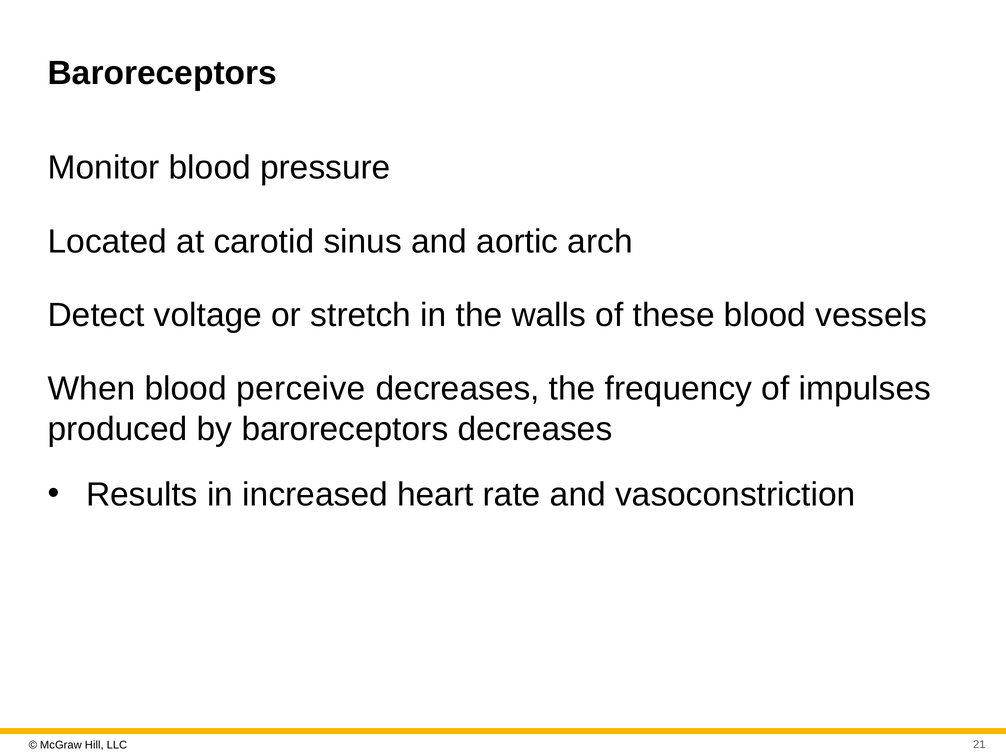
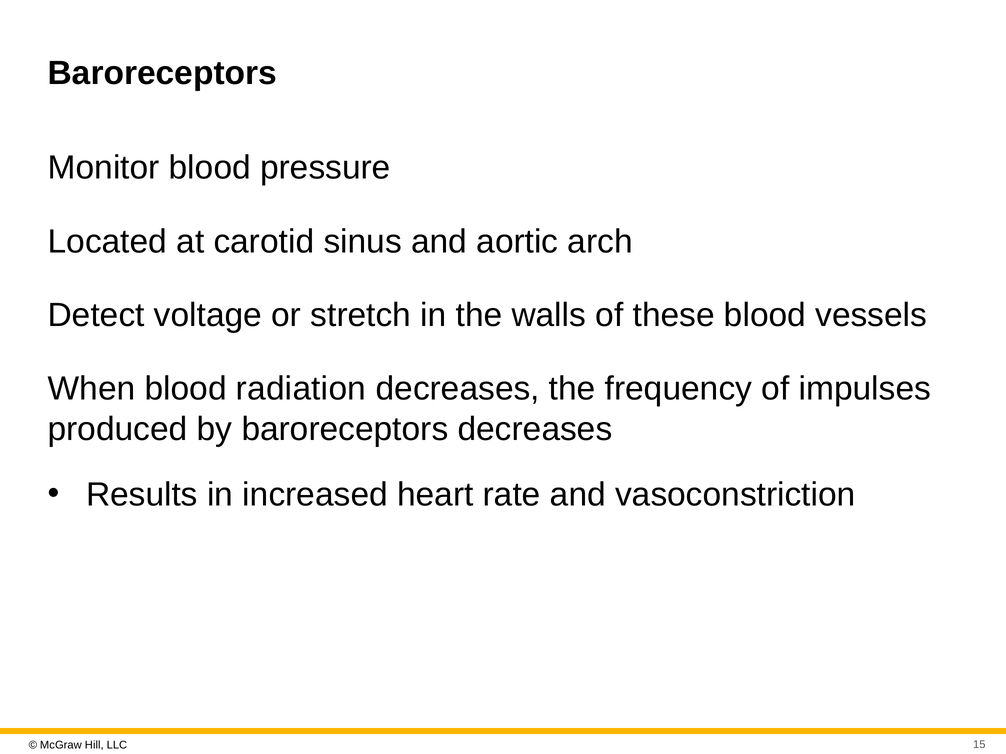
perceive: perceive -> radiation (301, 389)
21: 21 -> 15 (979, 745)
